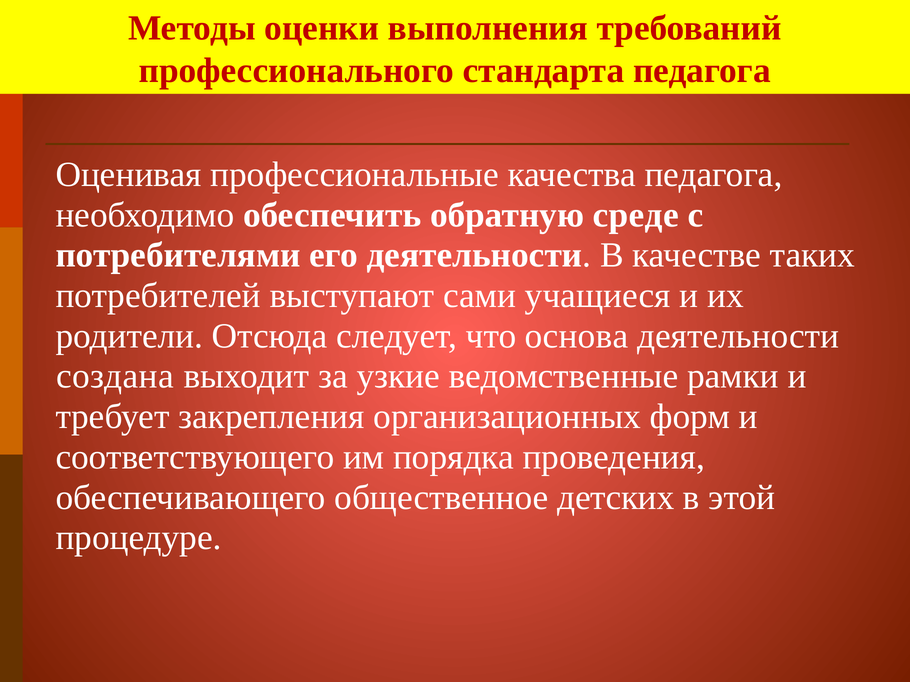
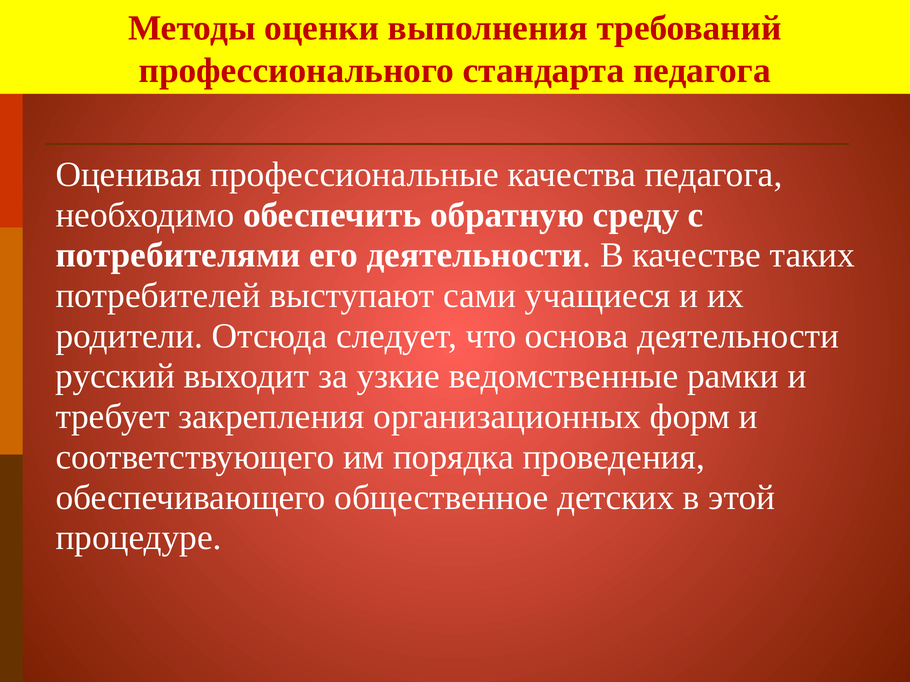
среде: среде -> среду (636, 215)
создана: создана -> русский (115, 377)
